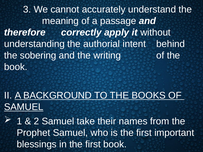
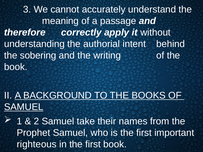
blessings: blessings -> righteous (37, 144)
